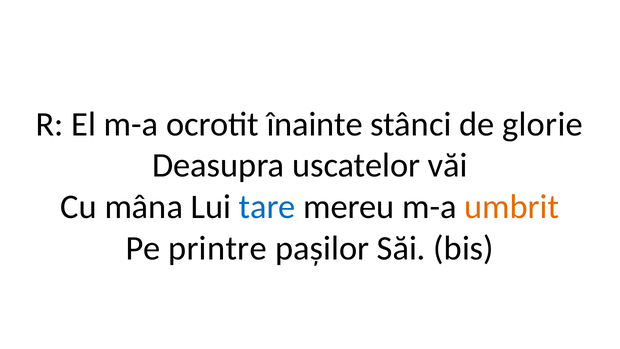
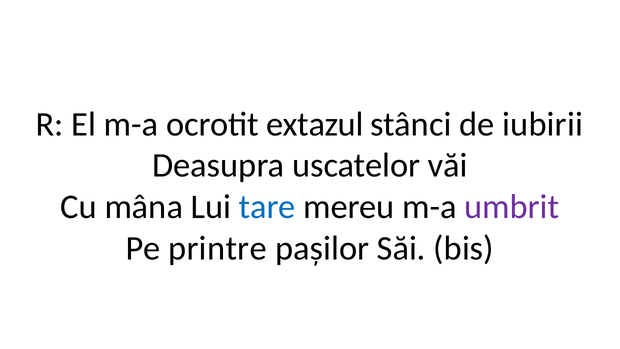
înainte: înainte -> extazul (315, 124)
glorie: glorie -> iubirii (543, 124)
umbrit colour: orange -> purple (512, 207)
